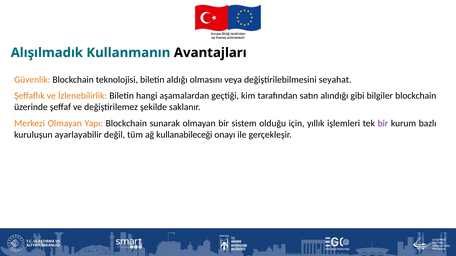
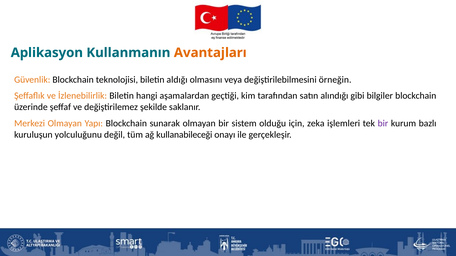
Alışılmadık: Alışılmadık -> Aplikasyon (47, 53)
Avantajları colour: black -> orange (210, 53)
seyahat: seyahat -> örneğin (335, 80)
yıllık: yıllık -> zeka (316, 123)
ayarlayabilir: ayarlayabilir -> yolculuğunu (78, 135)
